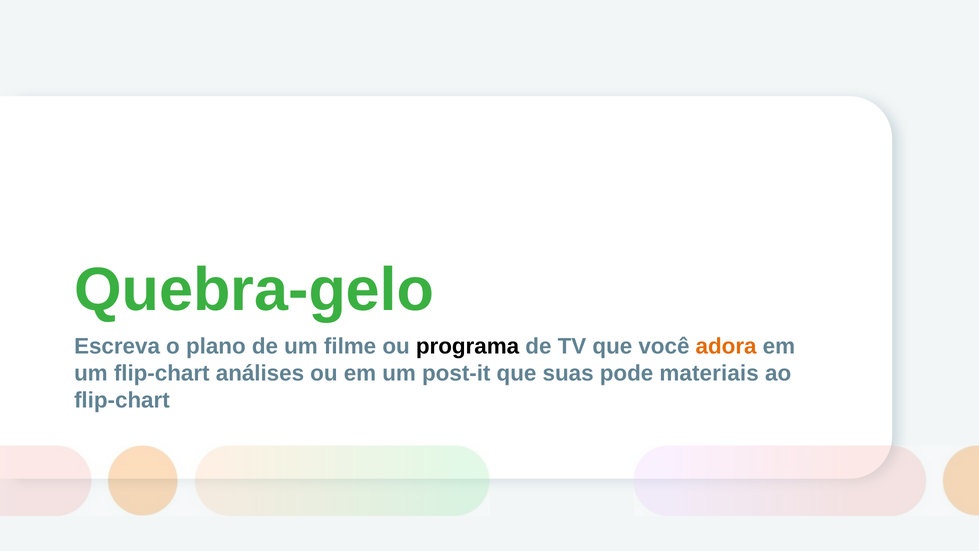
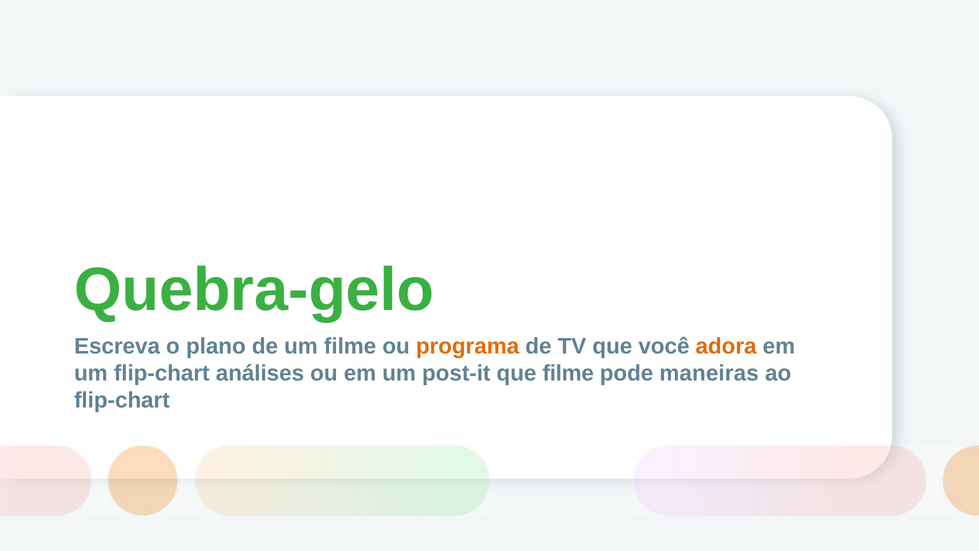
programa colour: black -> orange (468, 346)
que suas: suas -> filme (568, 373)
materiais: materiais -> maneiras (709, 373)
